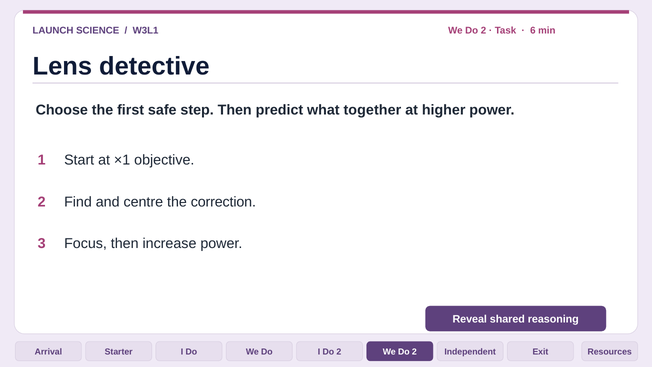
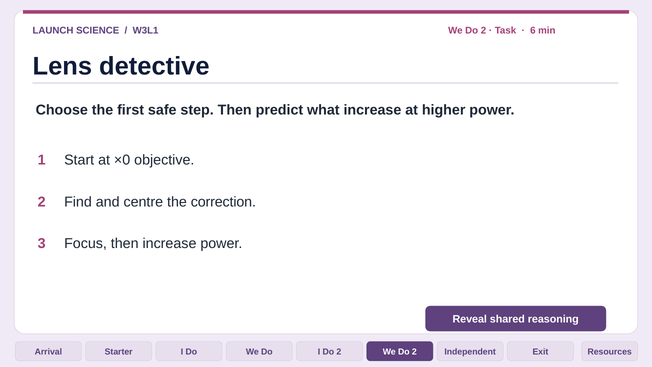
what together: together -> increase (372, 110)
×1: ×1 -> ×0 (122, 160)
